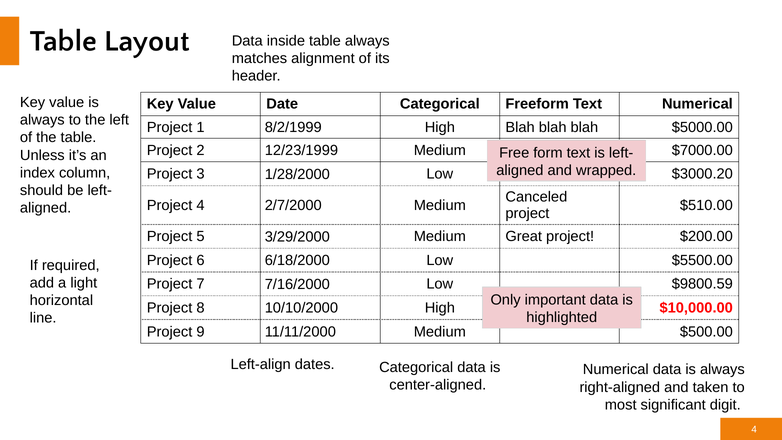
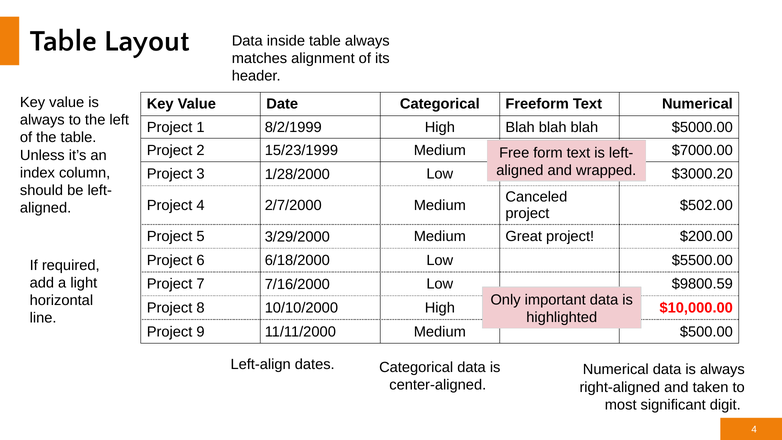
12/23/1999: 12/23/1999 -> 15/23/1999 (301, 150)
$510.00: $510.00 -> $502.00 (706, 205)
